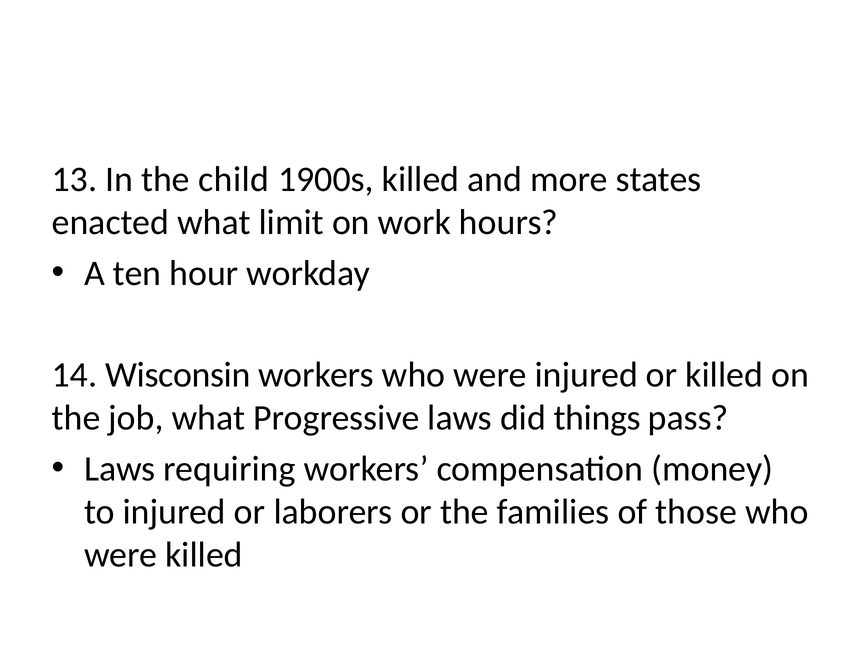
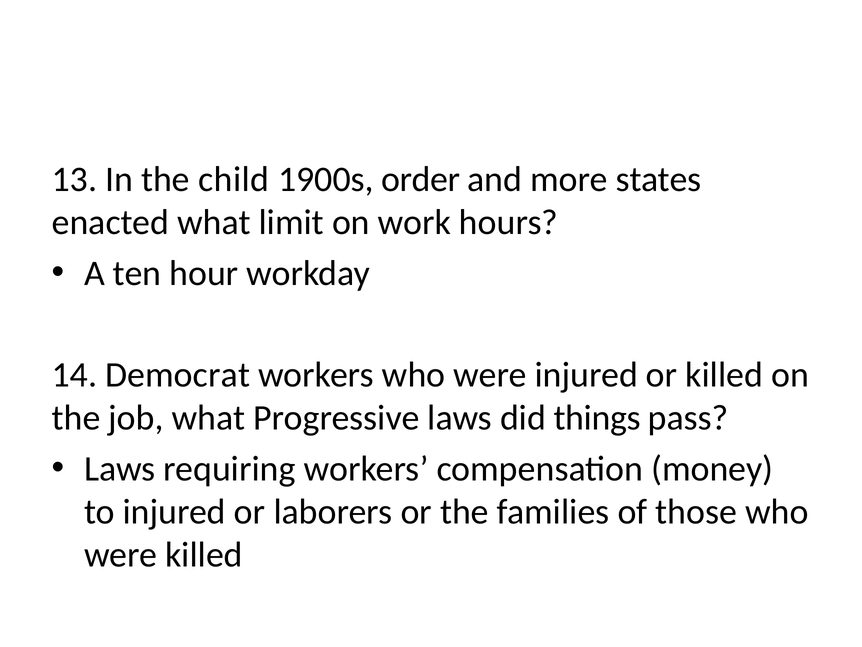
1900s killed: killed -> order (421, 179)
Wisconsin: Wisconsin -> Democrat (178, 375)
